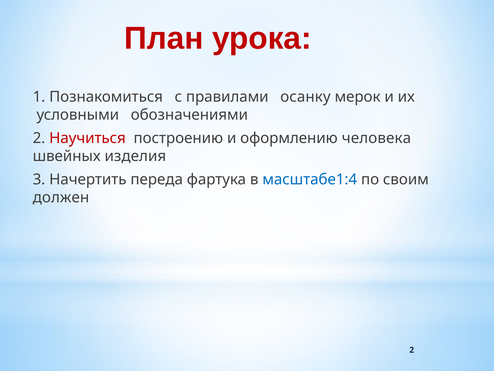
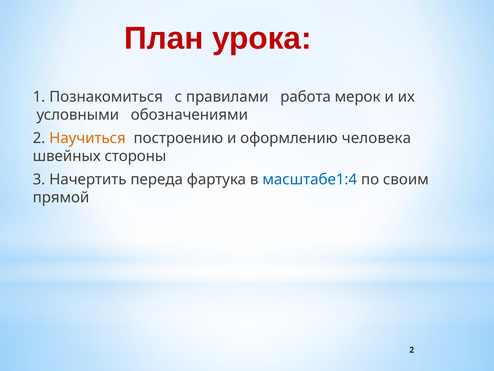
осанку: осанку -> работа (306, 97)
Научиться colour: red -> orange (87, 138)
изделия: изделия -> стороны (135, 156)
должен: должен -> прямой (61, 197)
